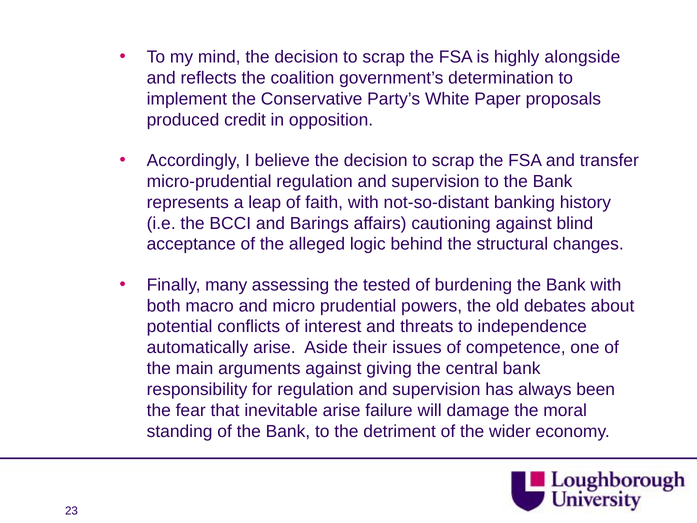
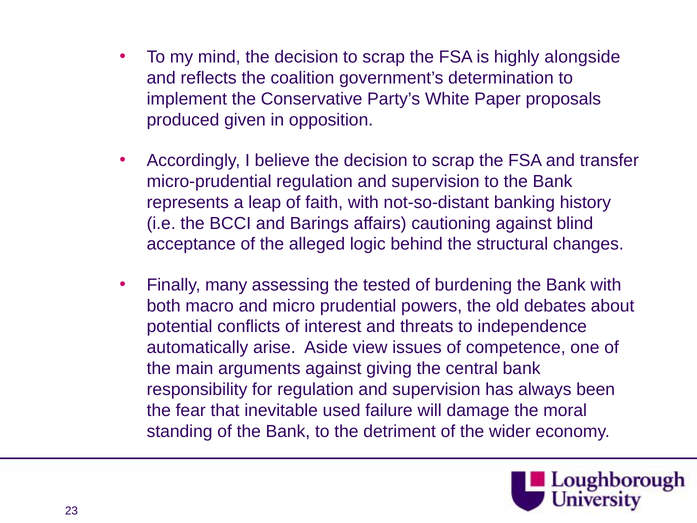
credit: credit -> given (245, 120)
their: their -> view (370, 347)
inevitable arise: arise -> used (342, 410)
